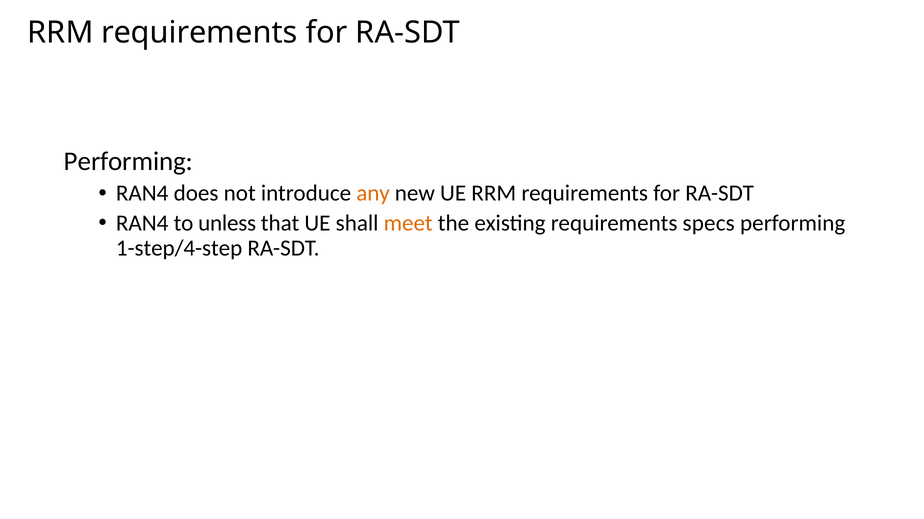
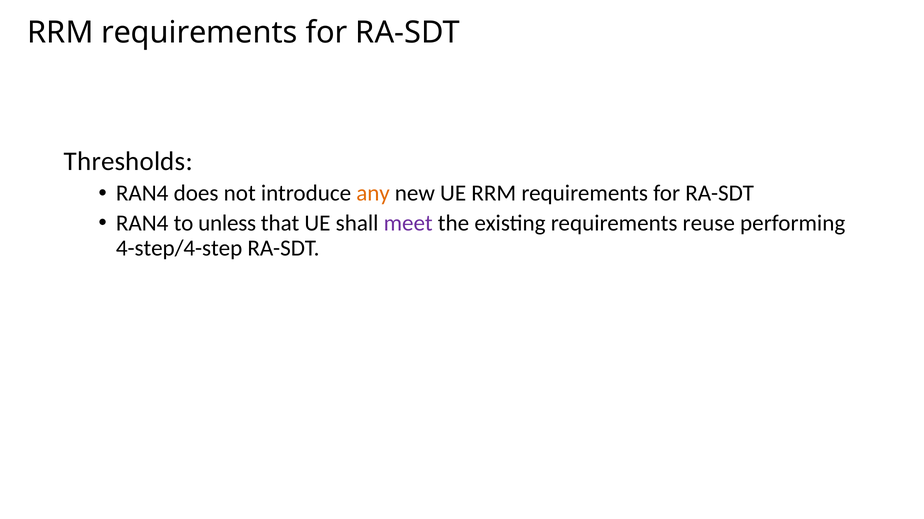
Performing: Performing -> Thresholds (128, 162)
meet colour: orange -> purple (408, 223)
specs: specs -> reuse (709, 223)
1-step/4-step: 1-step/4-step -> 4-step/4-step (179, 248)
